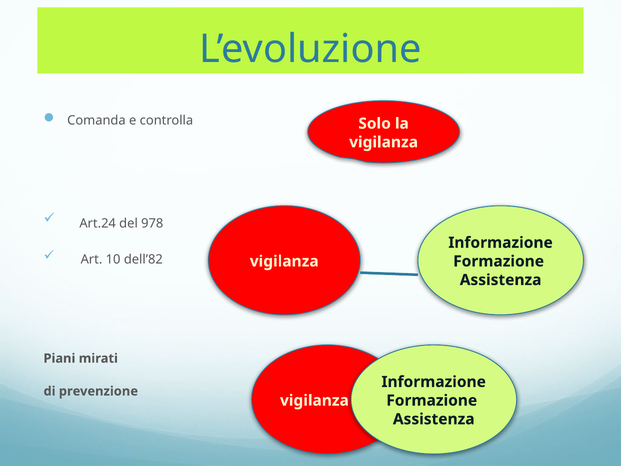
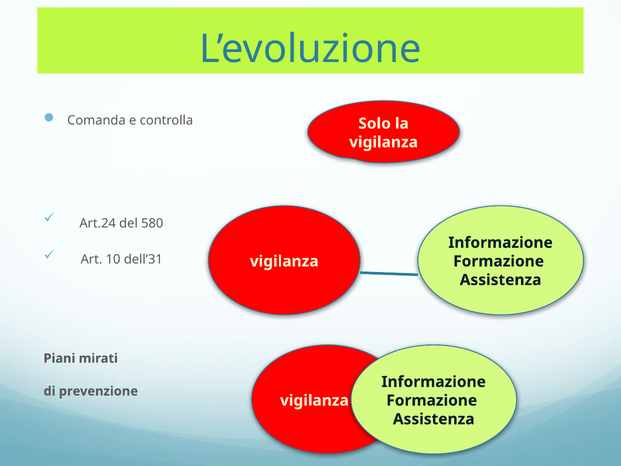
978: 978 -> 580 (152, 223)
dell’82: dell’82 -> dell’31 (143, 259)
